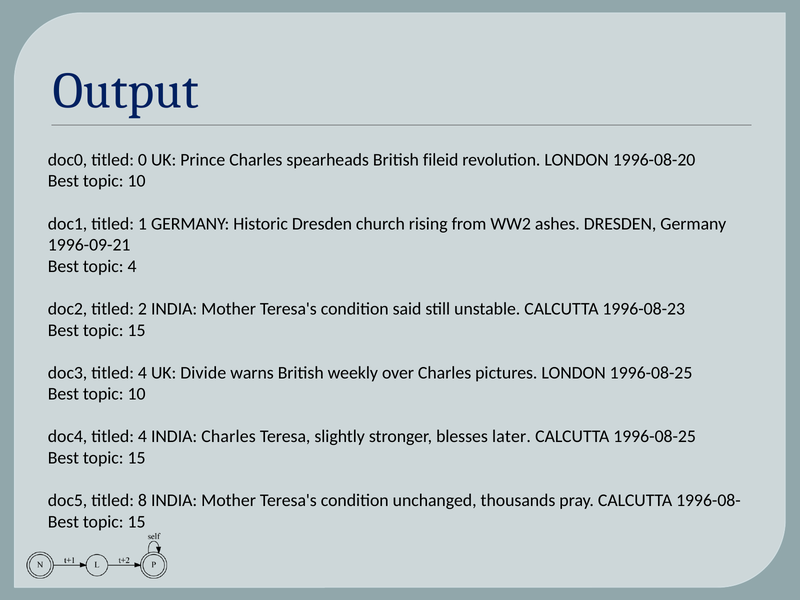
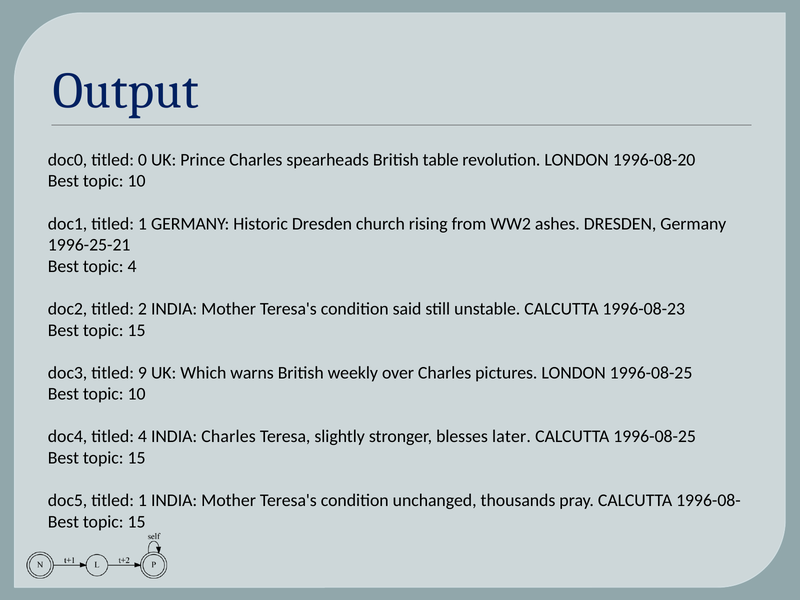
fileid: fileid -> table (441, 160)
1996-09-21: 1996-09-21 -> 1996-25-21 (89, 245)
doc3 titled 4: 4 -> 9 (142, 373)
Divide: Divide -> Which (203, 373)
doc5 titled 8: 8 -> 1 (142, 501)
